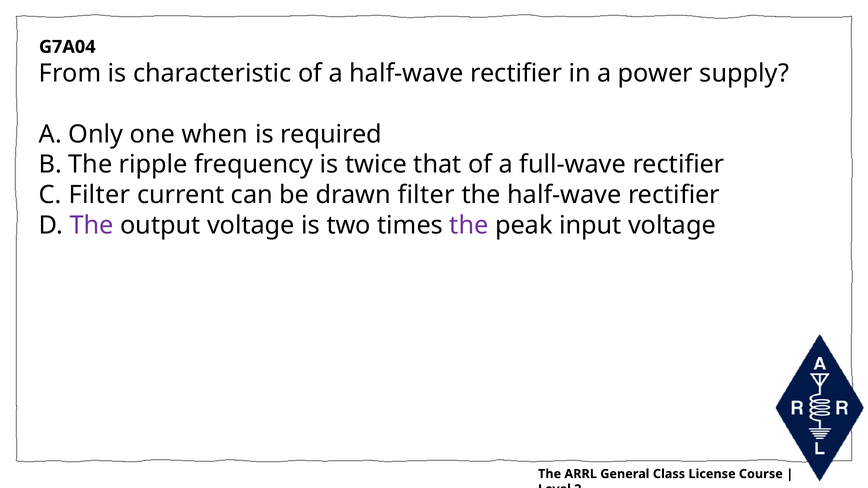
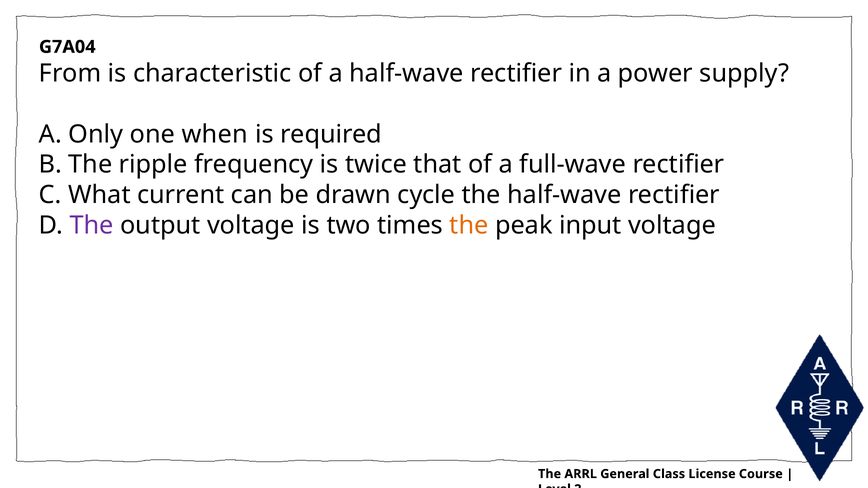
C Filter: Filter -> What (99, 195)
drawn filter: filter -> cycle (426, 195)
the colour: purple -> orange (469, 225)
